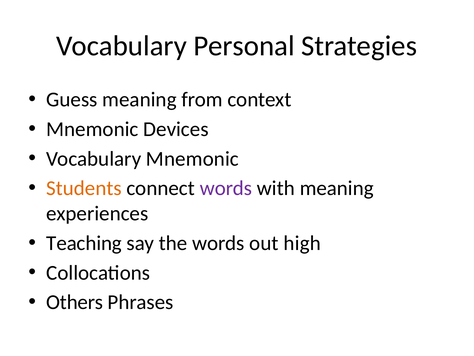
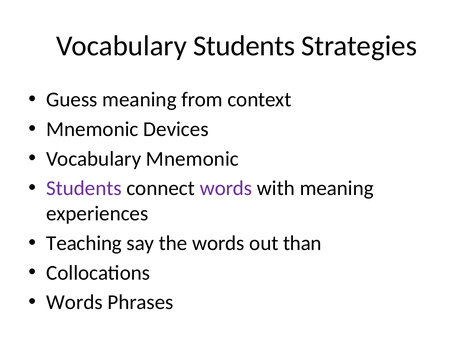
Vocabulary Personal: Personal -> Students (244, 46)
Students colour: orange -> purple (84, 188)
high: high -> than (302, 243)
Others: Others -> Words (75, 302)
